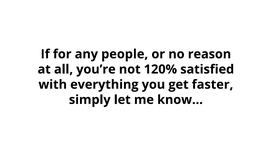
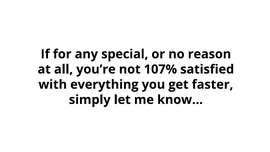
people: people -> special (125, 54)
120%: 120% -> 107% (160, 69)
